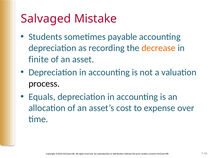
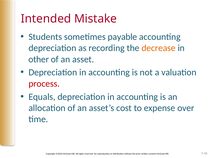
Salvaged: Salvaged -> Intended (46, 19)
finite: finite -> other (39, 59)
process colour: black -> red (44, 83)
